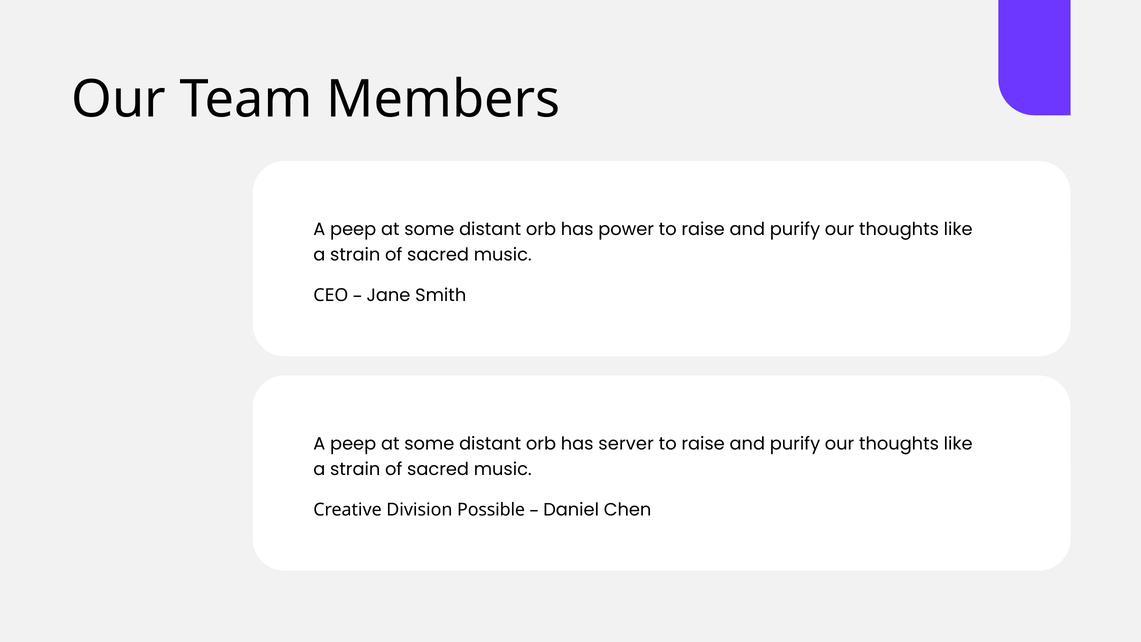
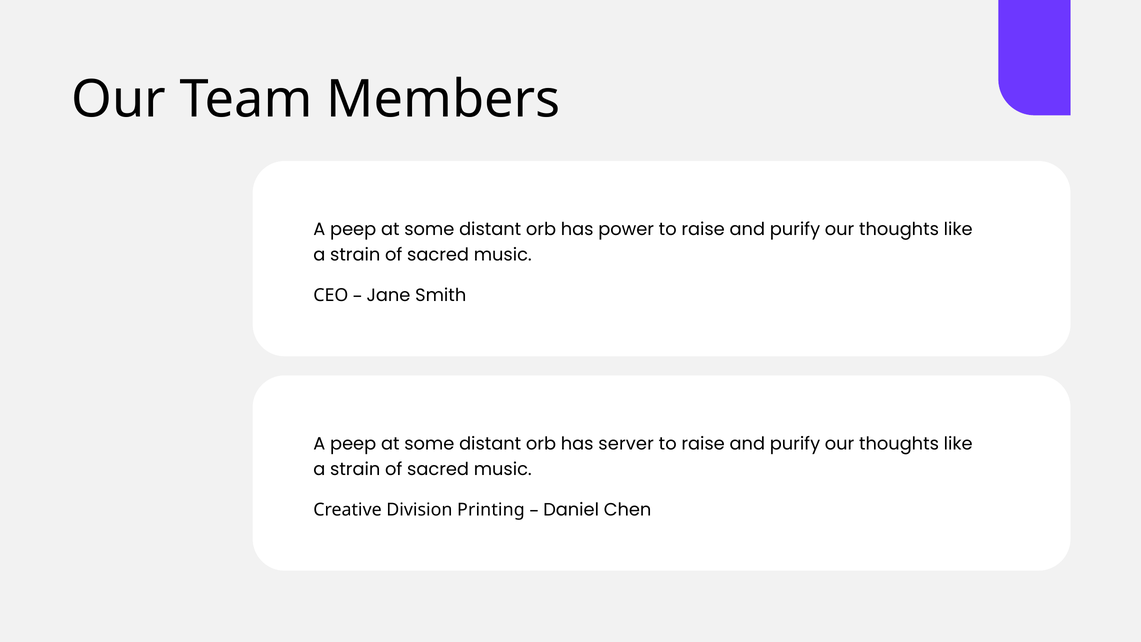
Possible: Possible -> Printing (491, 510)
